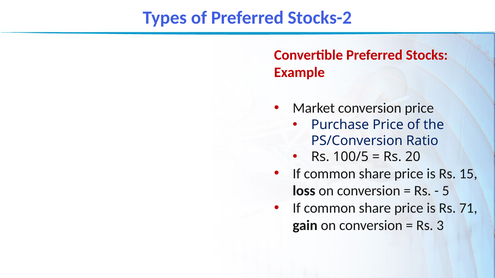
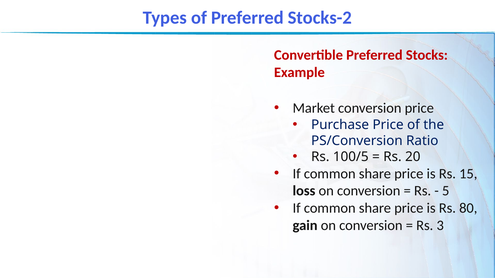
71: 71 -> 80 (468, 209)
